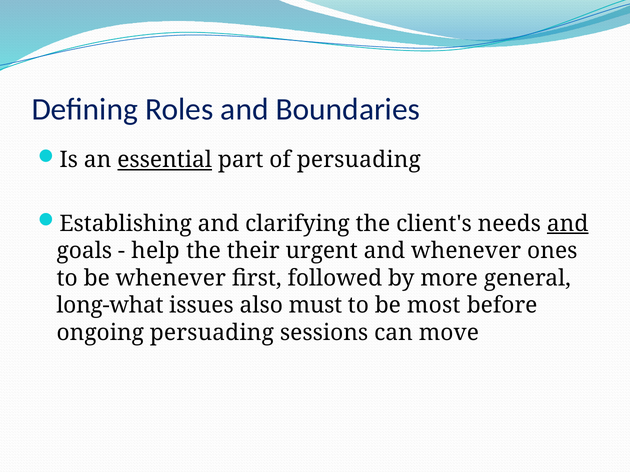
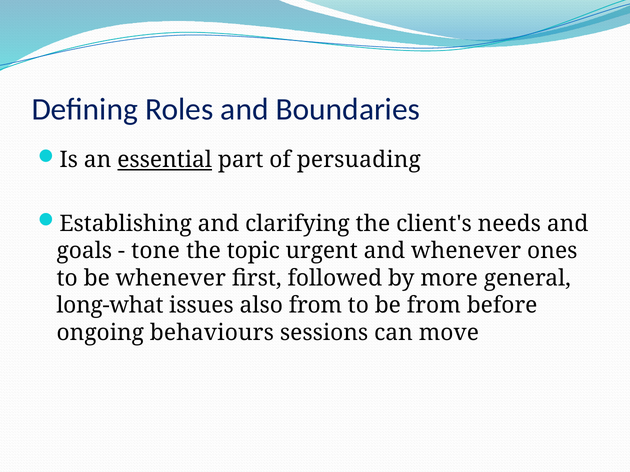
and underline: present -> none (568, 224)
help: help -> tone (156, 251)
their: their -> topic (253, 251)
also must: must -> from (315, 306)
be most: most -> from (434, 306)
ongoing persuading: persuading -> behaviours (212, 333)
